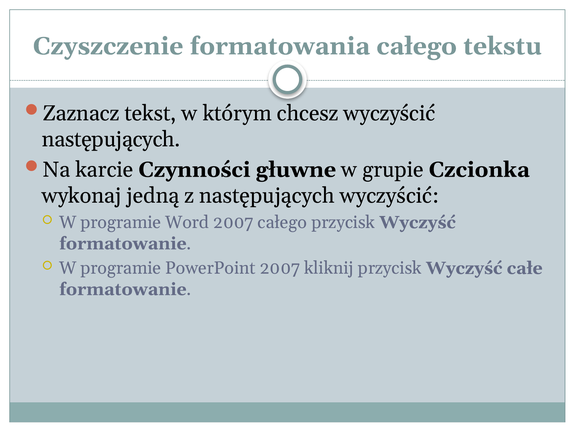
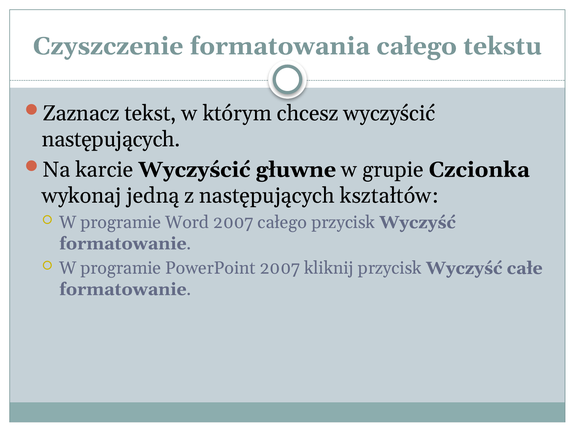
karcie Czynności: Czynności -> Wyczyścić (194, 169)
następujących wyczyścić: wyczyścić -> kształtów (389, 195)
